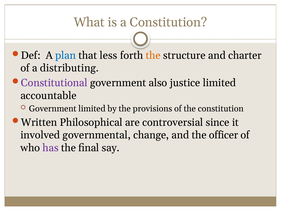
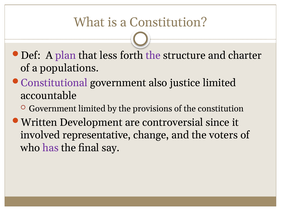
plan colour: blue -> purple (66, 55)
the colour: orange -> purple (153, 55)
distributing: distributing -> populations (69, 68)
Philosophical: Philosophical -> Development (91, 122)
governmental: governmental -> representative (97, 135)
officer: officer -> voters (223, 135)
